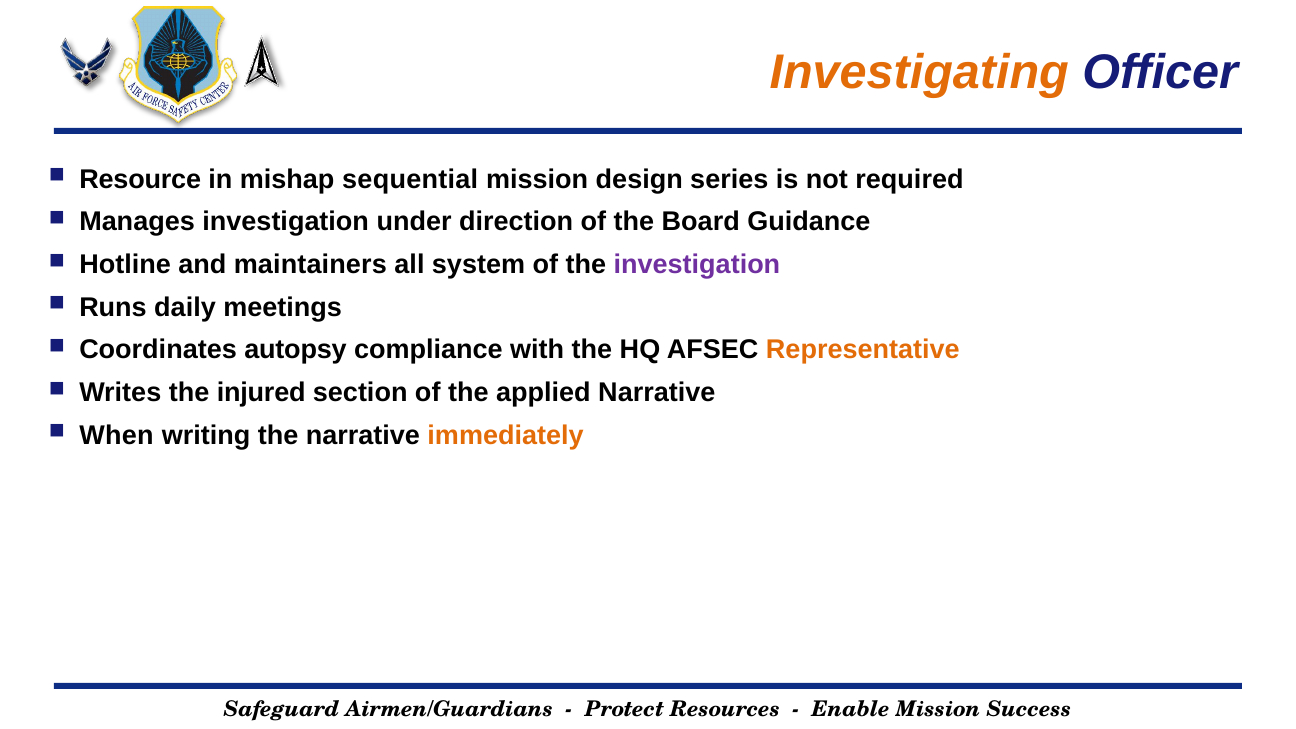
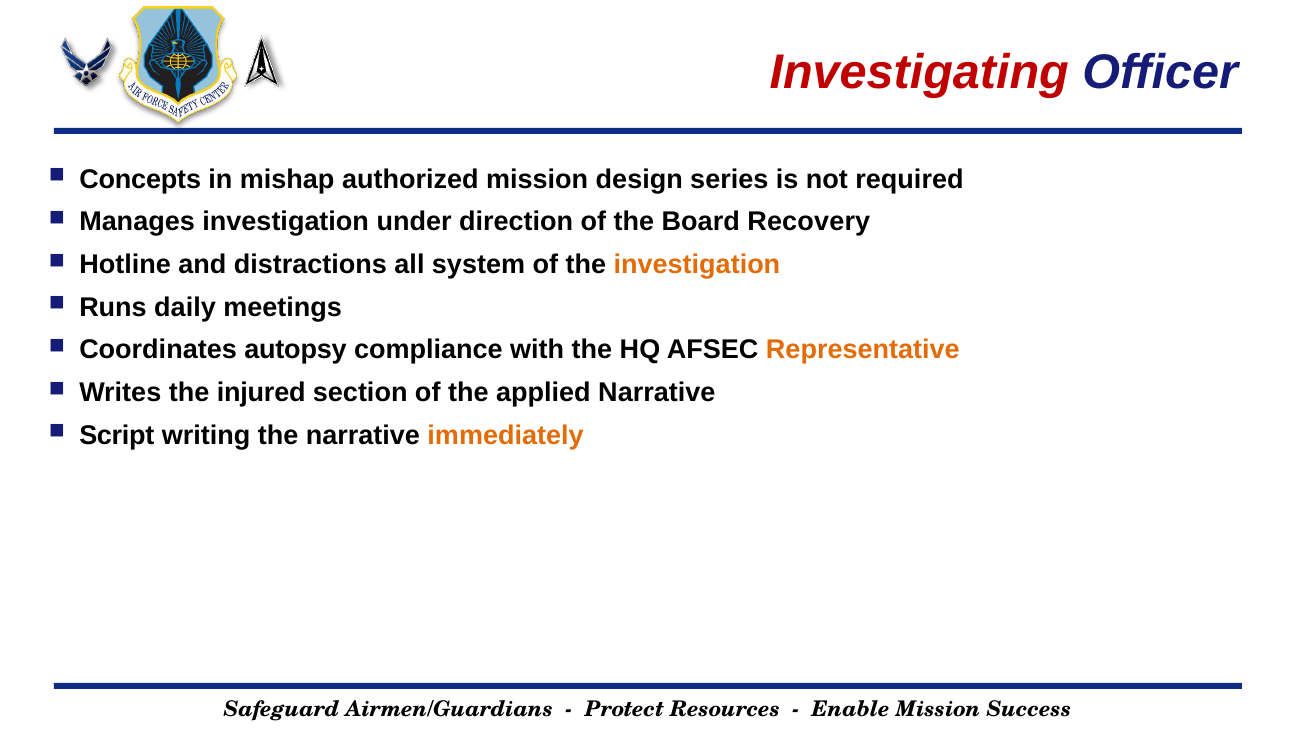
Investigating colour: orange -> red (919, 72)
Resource: Resource -> Concepts (140, 179)
sequential: sequential -> authorized (410, 179)
Guidance: Guidance -> Recovery (809, 222)
maintainers: maintainers -> distractions (310, 265)
investigation colour: purple -> orange (697, 265)
When: When -> Script (117, 435)
